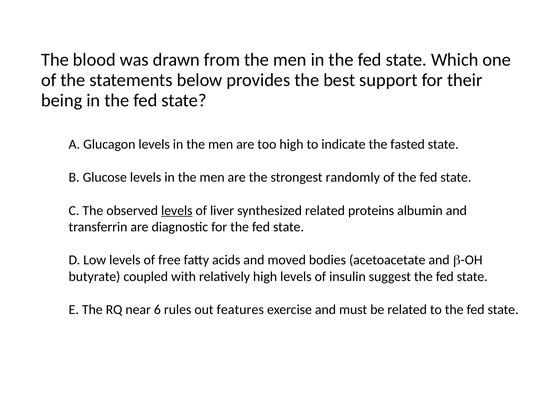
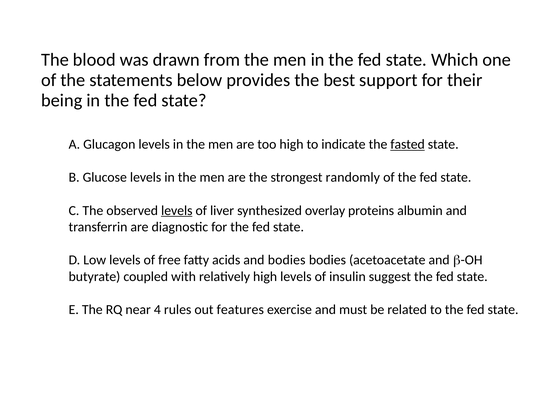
fasted underline: none -> present (408, 144)
synthesized related: related -> overlay (325, 210)
and moved: moved -> bodies (287, 260)
6: 6 -> 4 (157, 309)
